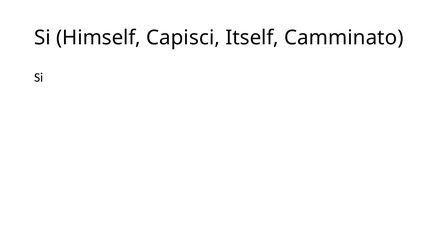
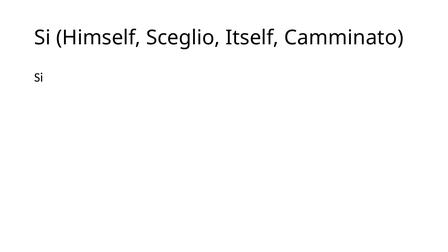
Capisci: Capisci -> Sceglio (183, 38)
